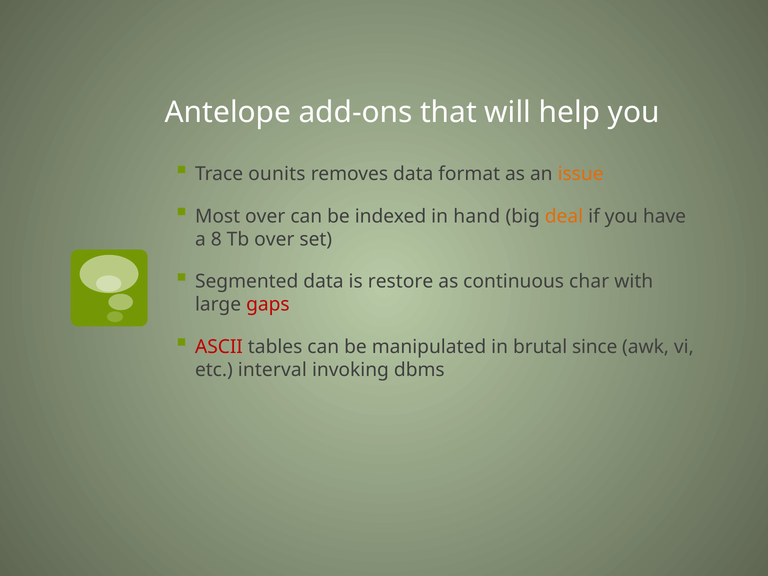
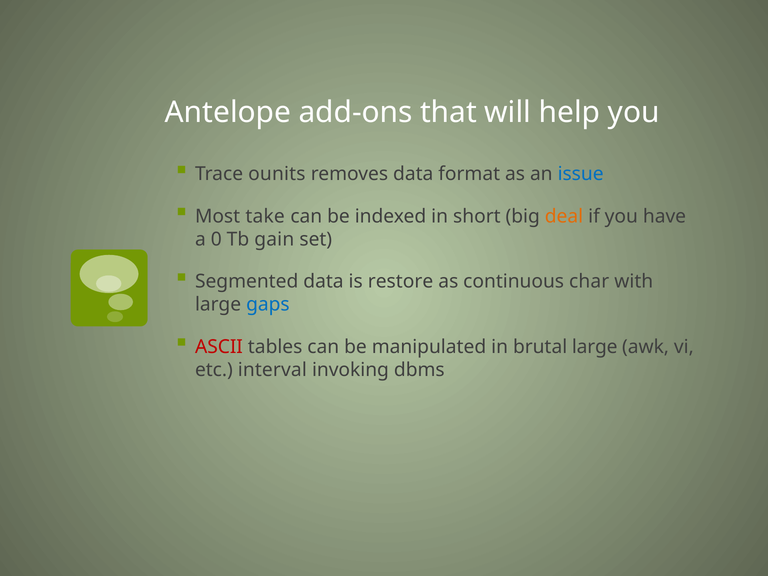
issue colour: orange -> blue (581, 174)
Most over: over -> take (265, 216)
hand: hand -> short (477, 216)
8: 8 -> 0 (216, 239)
Tb over: over -> gain (274, 239)
gaps colour: red -> blue (268, 305)
brutal since: since -> large (595, 347)
